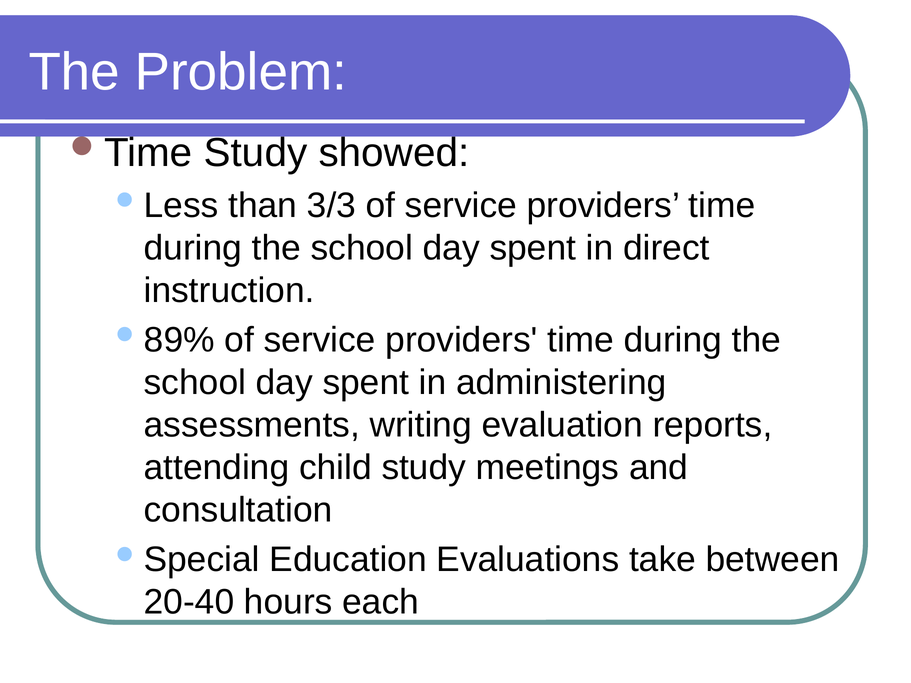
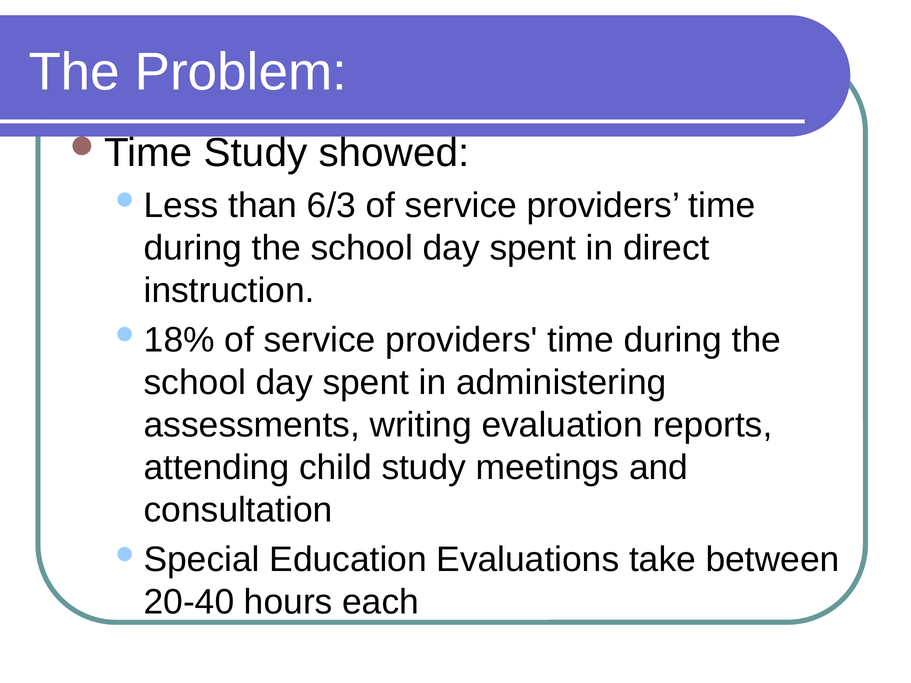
3/3: 3/3 -> 6/3 (331, 205)
89%: 89% -> 18% (179, 340)
